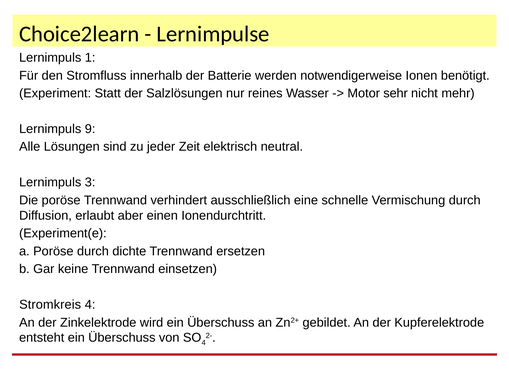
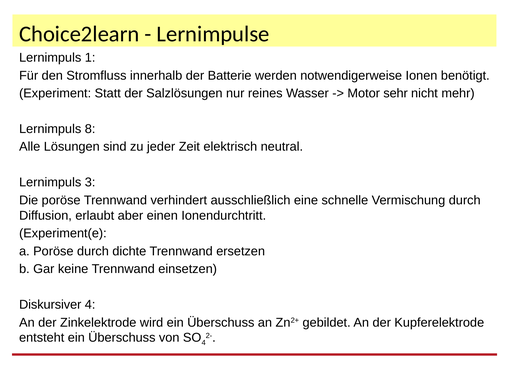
9: 9 -> 8 (90, 129)
Stromkreis: Stromkreis -> Diskursiver (50, 304)
